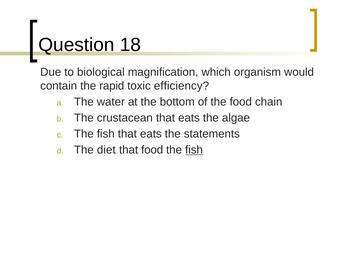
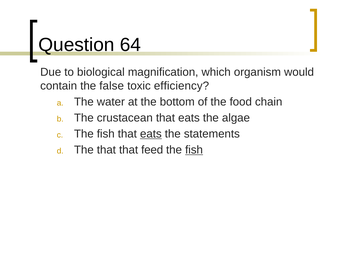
18: 18 -> 64 (130, 45)
rapid: rapid -> false (112, 86)
eats underline: none -> present (151, 134)
The diet: diet -> that (106, 150)
that food: food -> feed (152, 150)
